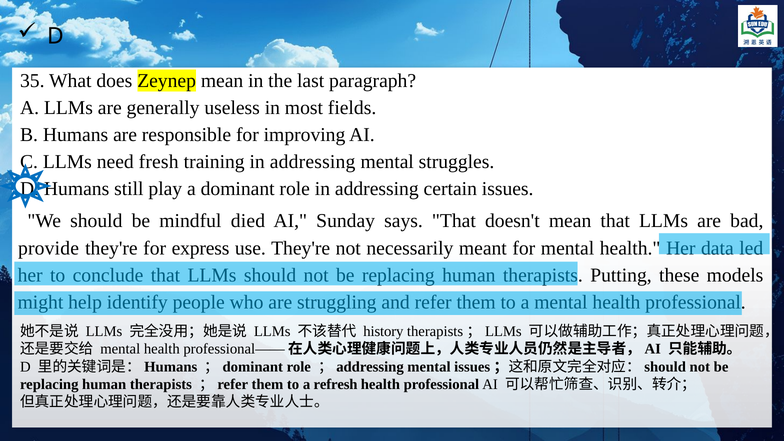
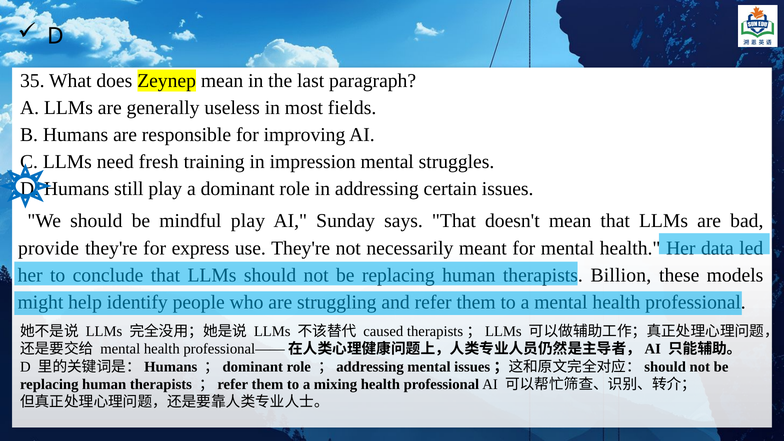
training in addressing: addressing -> impression (313, 162)
mindful died: died -> play (248, 221)
Putting: Putting -> Billion (621, 275)
history: history -> caused (383, 331)
refresh: refresh -> mixing (335, 384)
